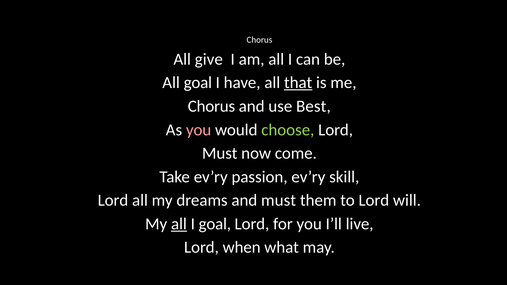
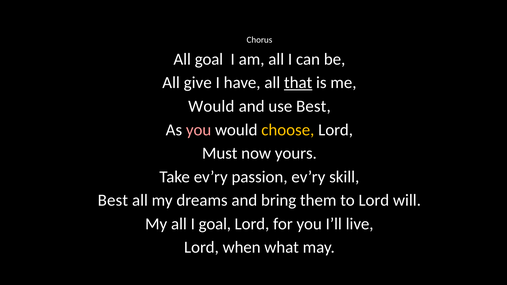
All give: give -> goal (209, 59)
All goal: goal -> give (198, 83)
Chorus: Chorus -> Would (211, 106)
choose colour: light green -> yellow (288, 130)
come: come -> yours (296, 153)
Lord: Lord -> Best (113, 200)
and must: must -> bring (279, 200)
all underline: present -> none (179, 224)
